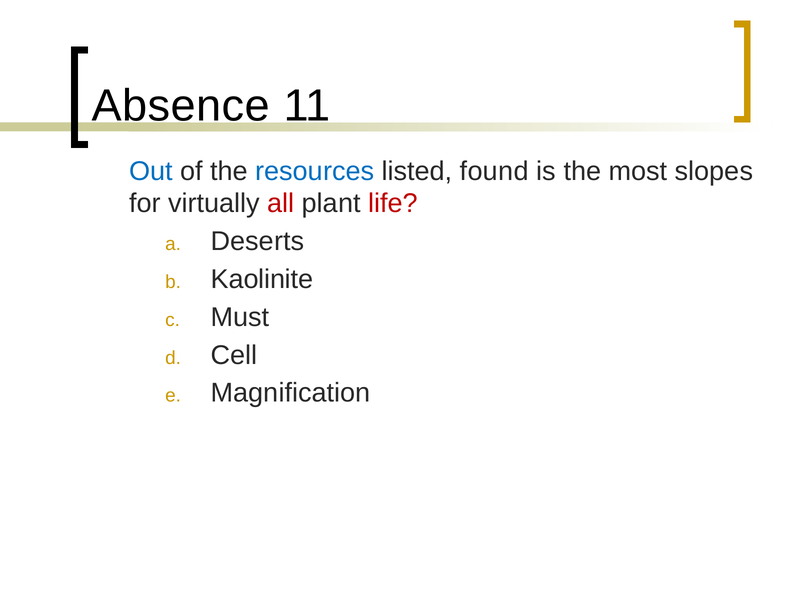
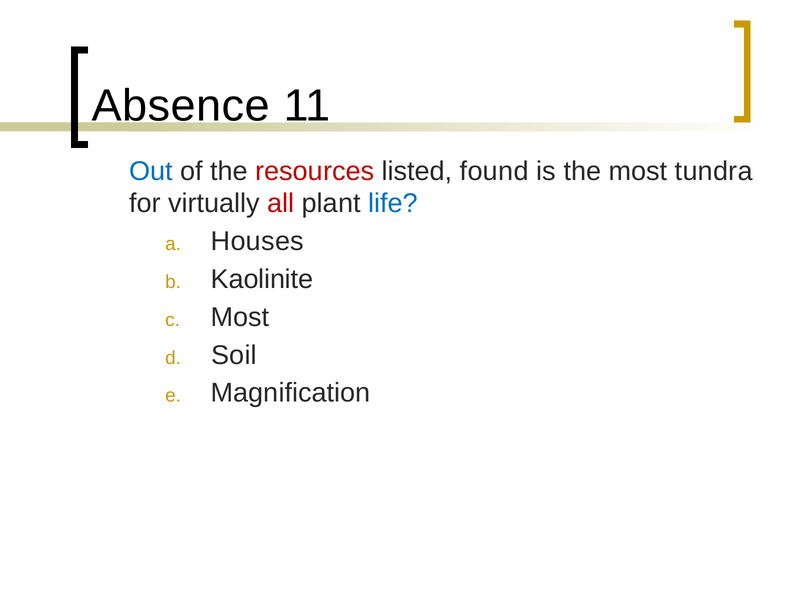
resources colour: blue -> red (315, 171)
slopes: slopes -> tundra (714, 171)
life colour: red -> blue (393, 204)
Deserts: Deserts -> Houses (257, 241)
Must: Must -> Most (240, 317)
Cell: Cell -> Soil (234, 355)
